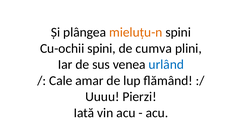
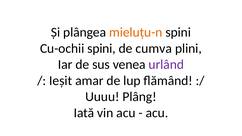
urlând colour: blue -> purple (166, 65)
Cale: Cale -> Ieșit (61, 81)
Pierzi: Pierzi -> Plâng (140, 97)
